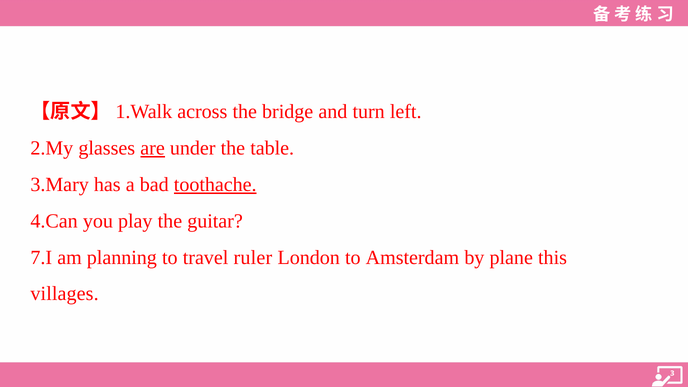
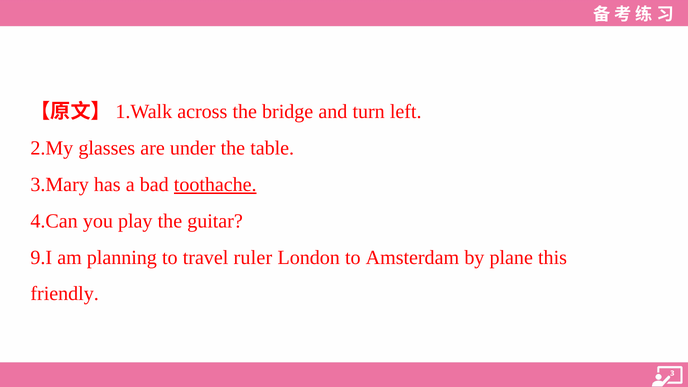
are underline: present -> none (153, 148)
7.I: 7.I -> 9.I (41, 258)
villages: villages -> friendly (65, 294)
